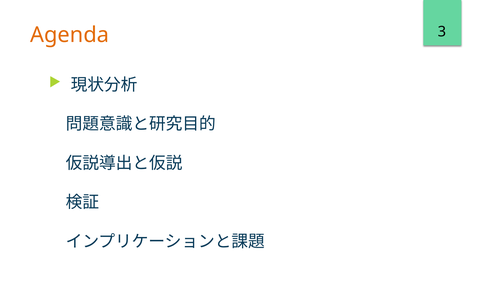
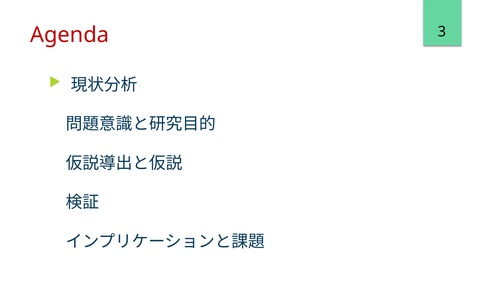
Agenda colour: orange -> red (70, 35)
